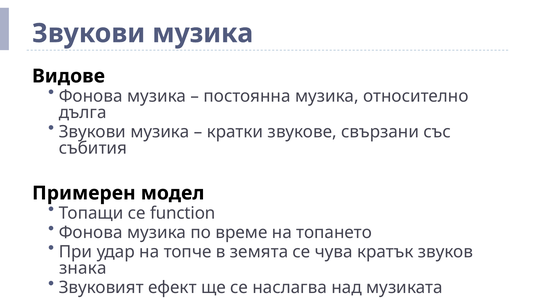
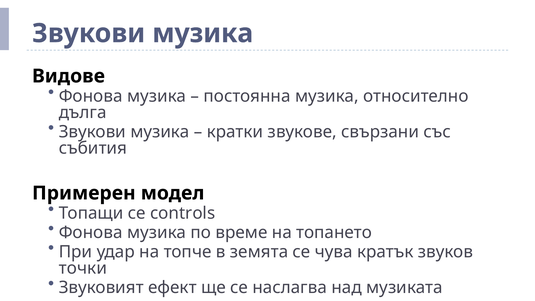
function: function -> controls (183, 213)
знака: знака -> точки (83, 268)
